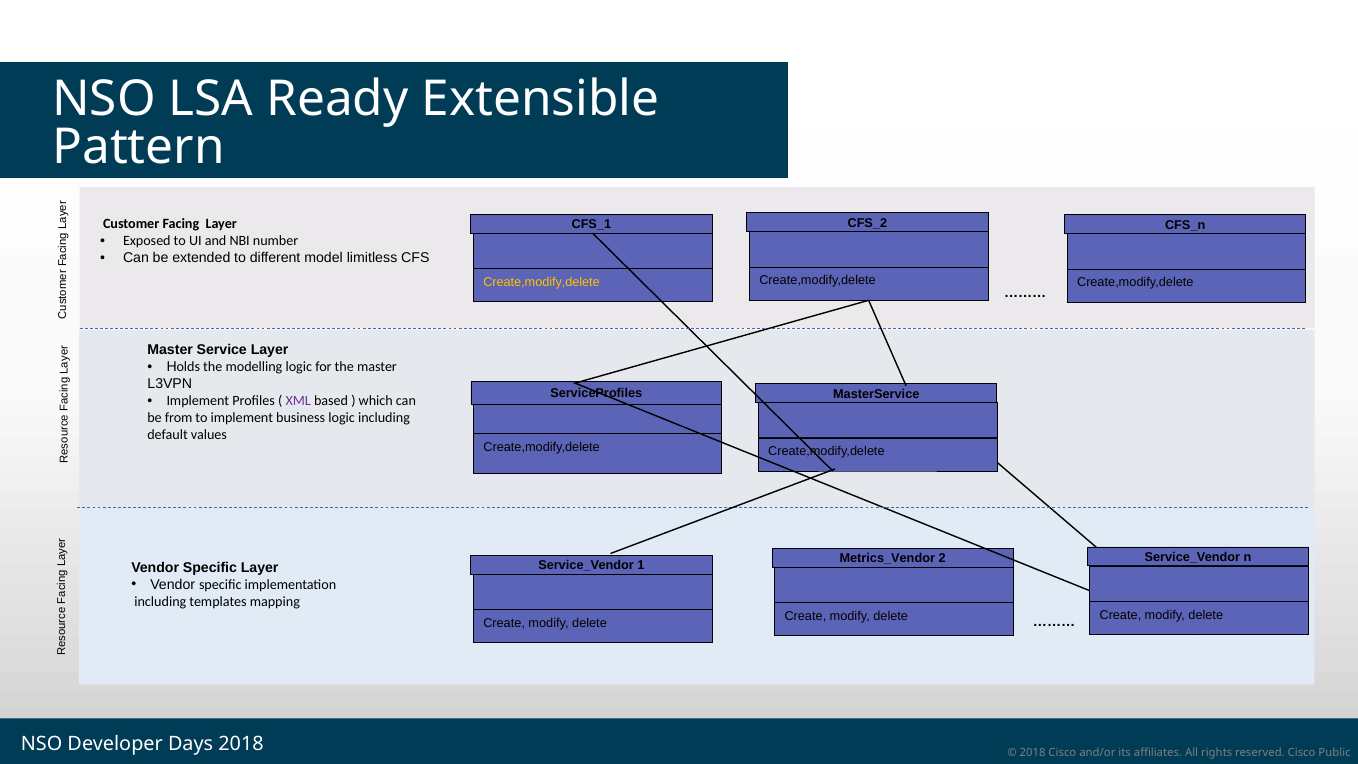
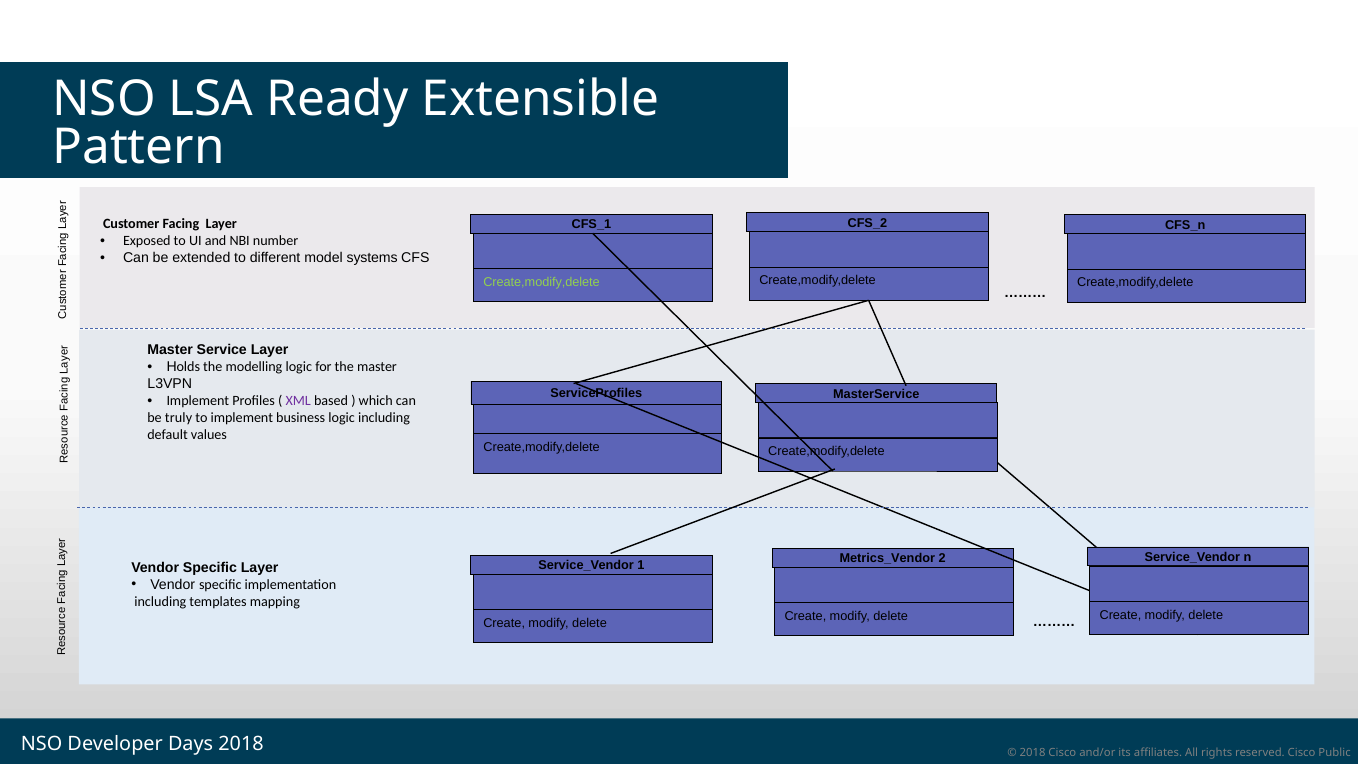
limitless: limitless -> systems (372, 258)
Create,modify,delete colour: yellow -> light green (542, 282)
from: from -> truly (179, 418)
